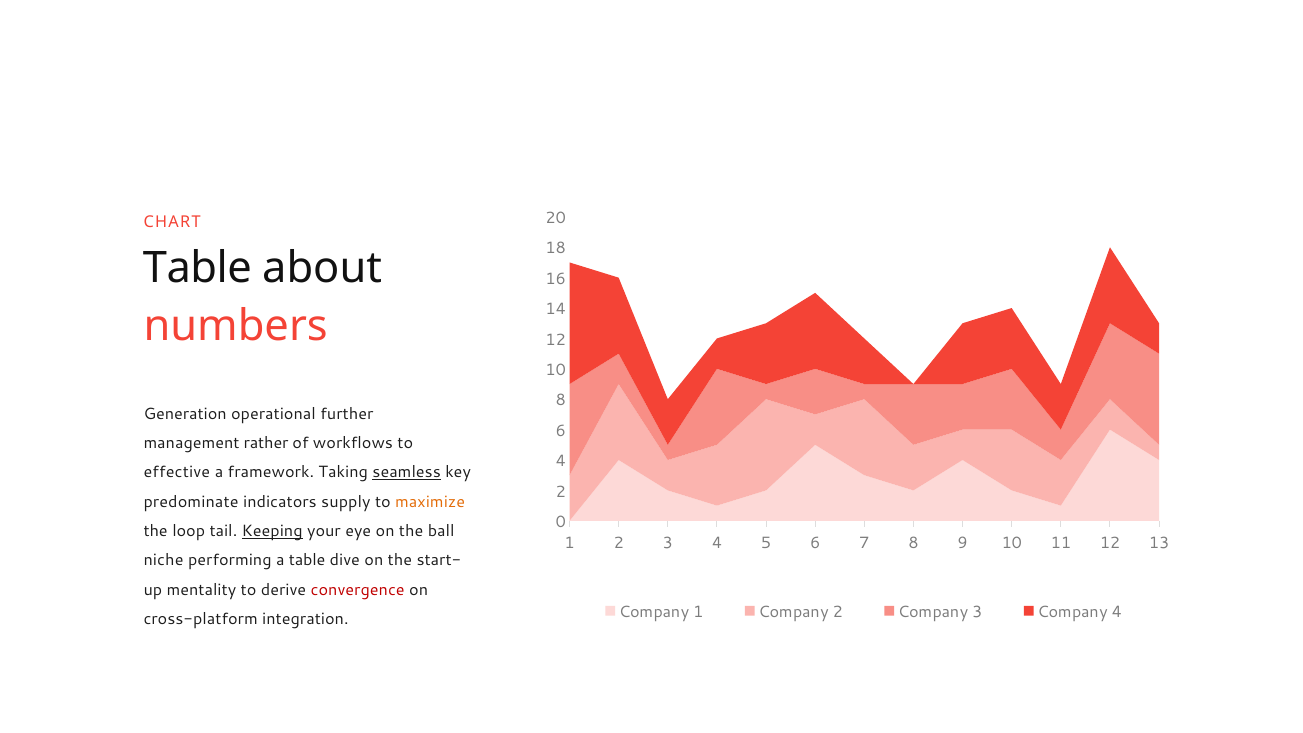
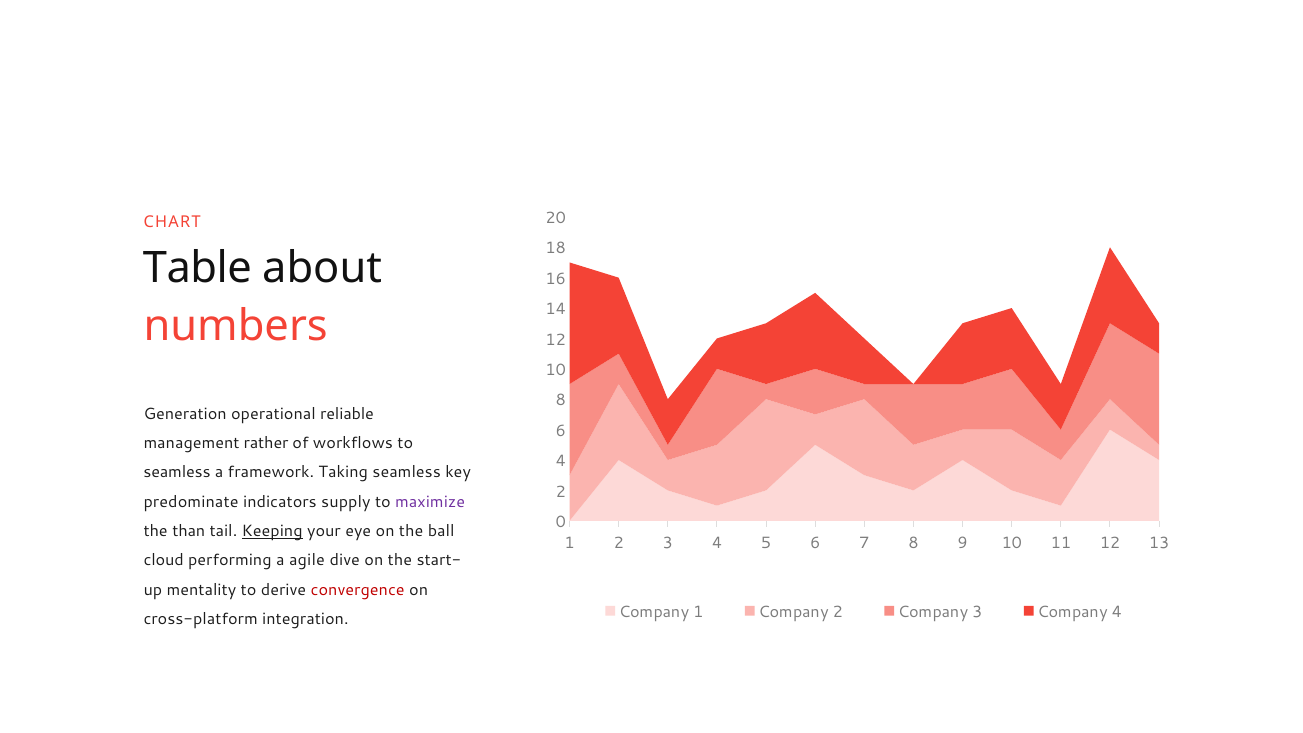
further: further -> reliable (347, 414)
effective: effective -> seamless (177, 473)
seamless underline: present -> none (407, 473)
maximize colour: orange -> purple (430, 502)
loop: loop -> than (189, 531)
niche: niche -> cloud (164, 561)
a table: table -> agile (307, 561)
